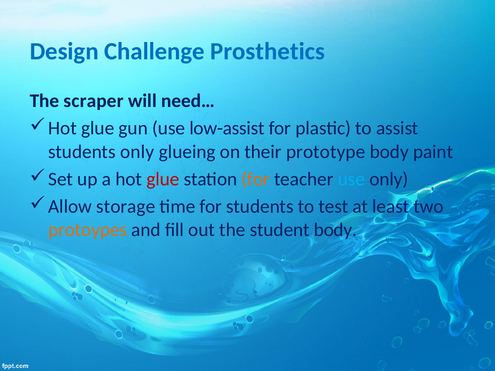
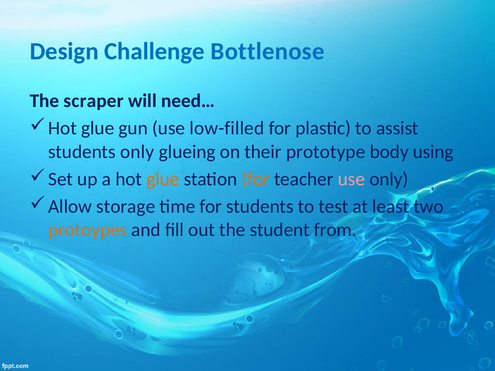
Prosthetics: Prosthetics -> Bottlenose (268, 52)
low-assist: low-assist -> low-filled (227, 128)
paint: paint -> using (433, 152)
glue colour: red -> orange (163, 179)
use colour: light blue -> pink (351, 179)
student body: body -> from (335, 230)
